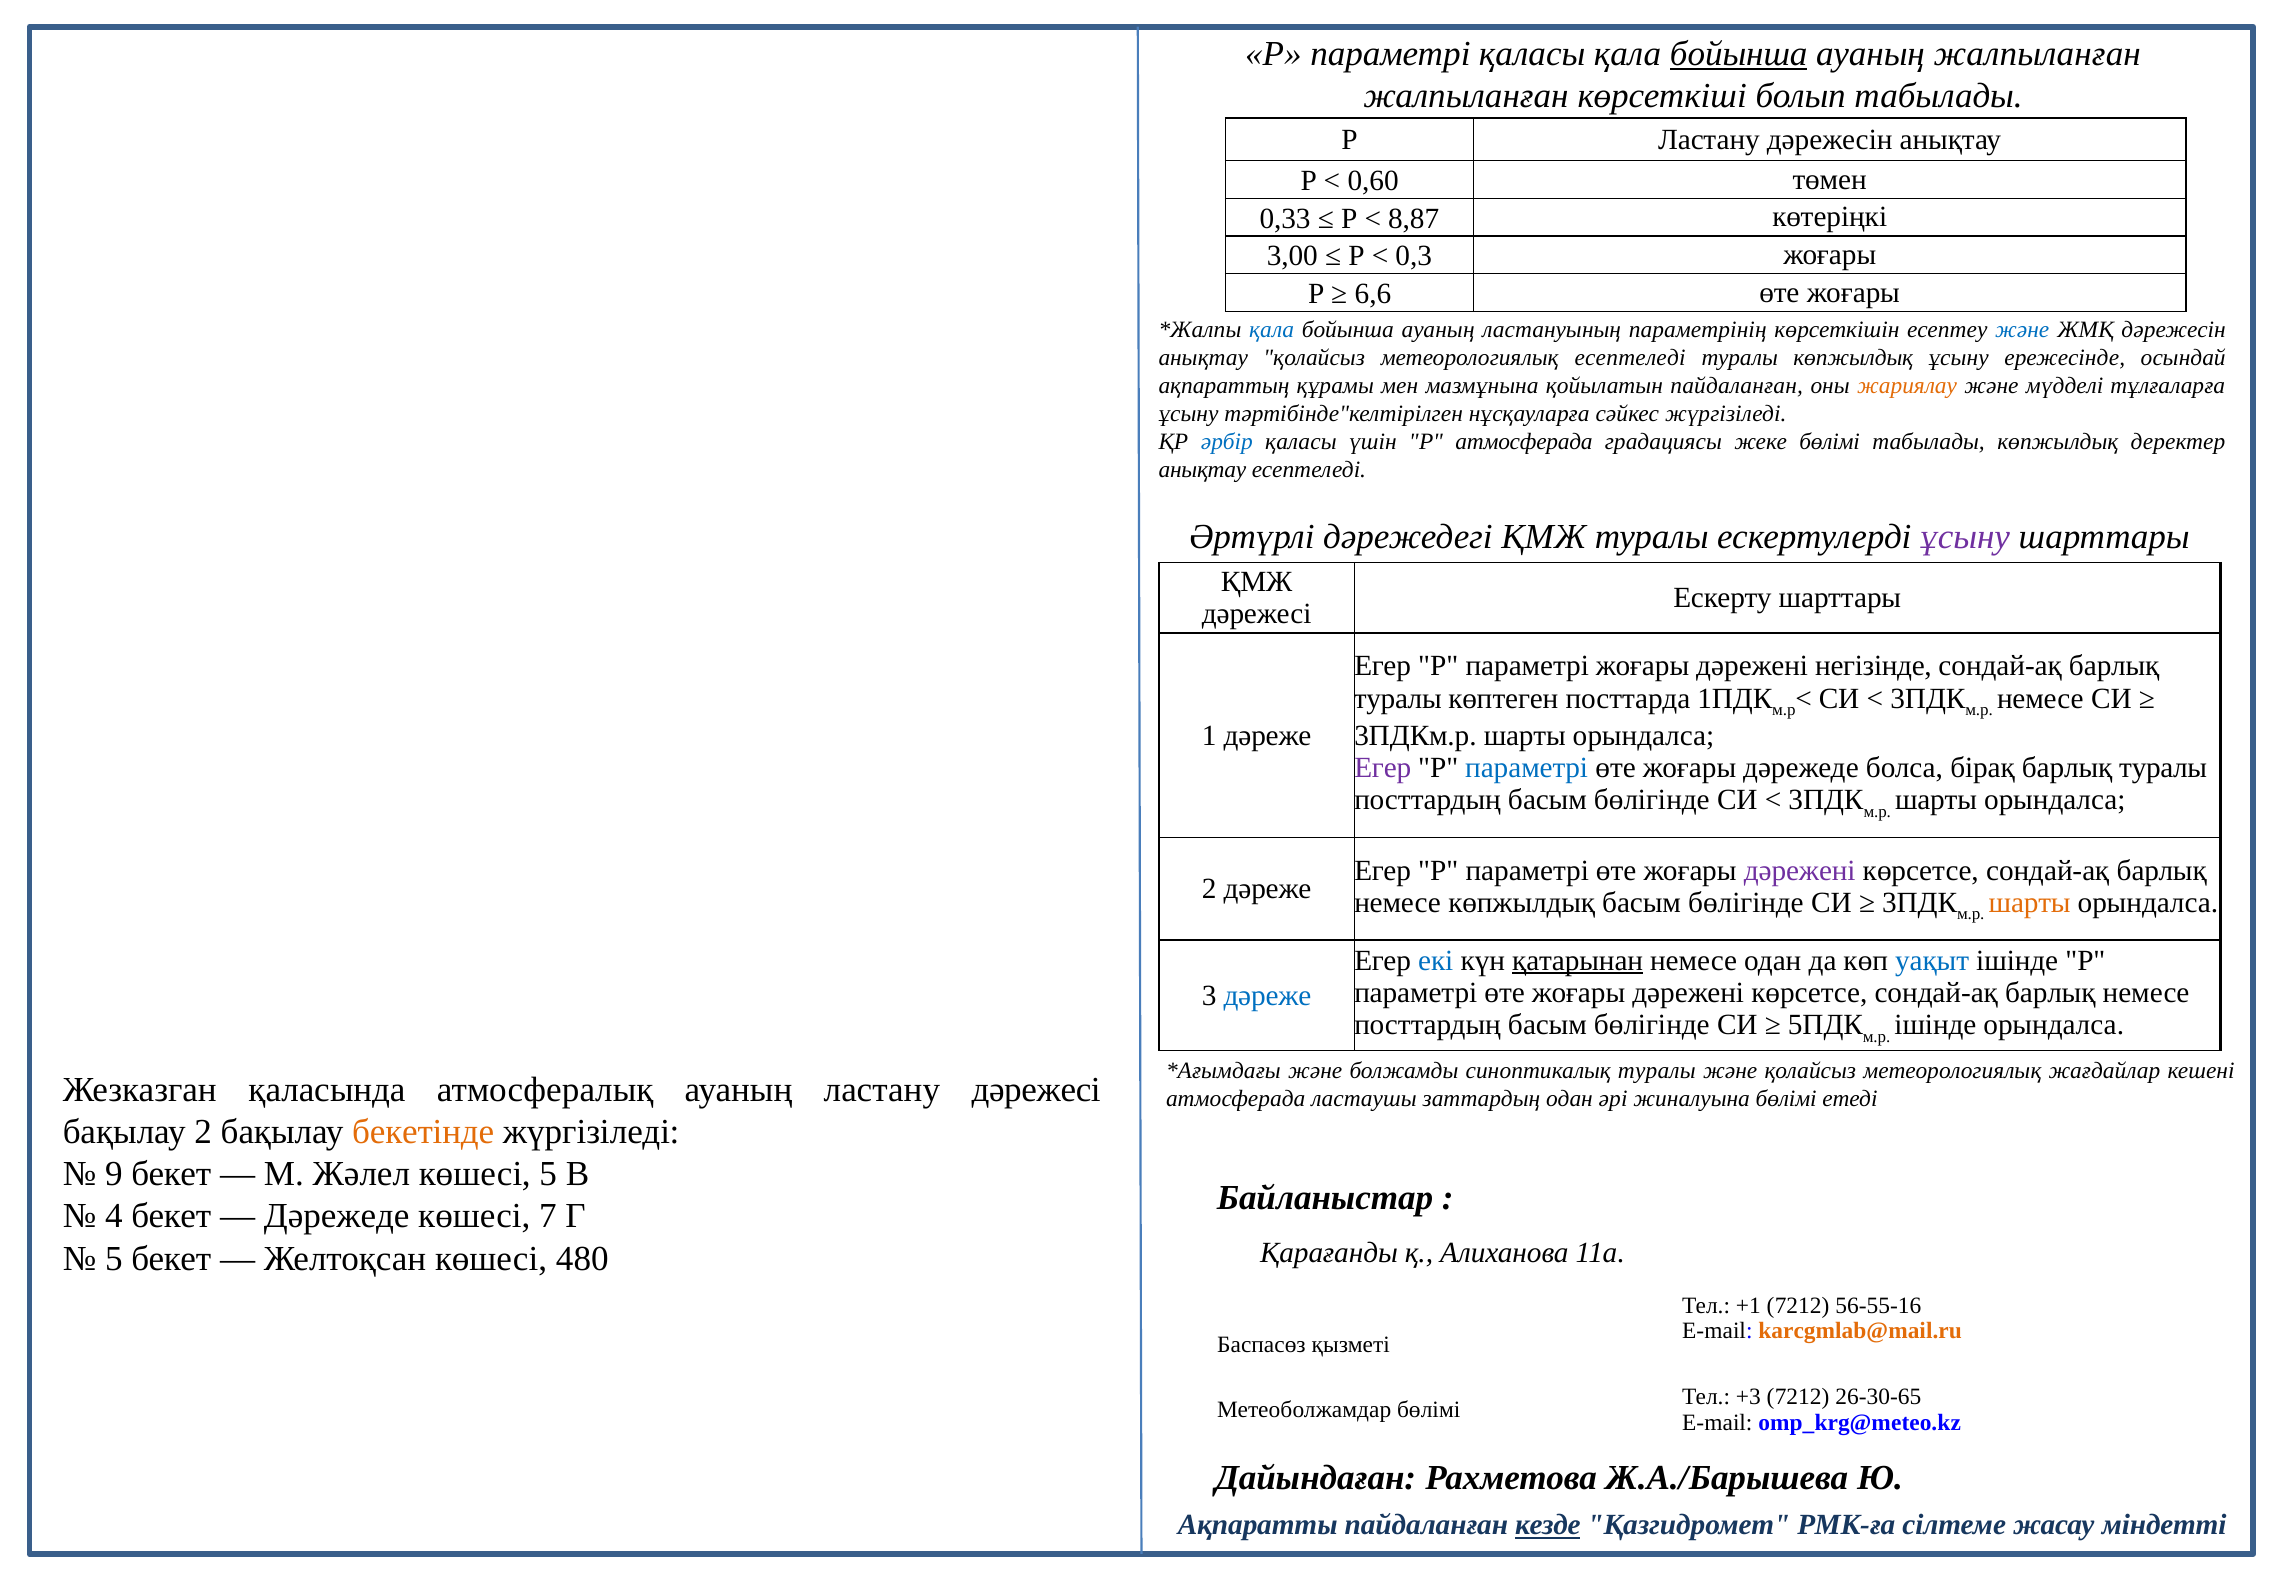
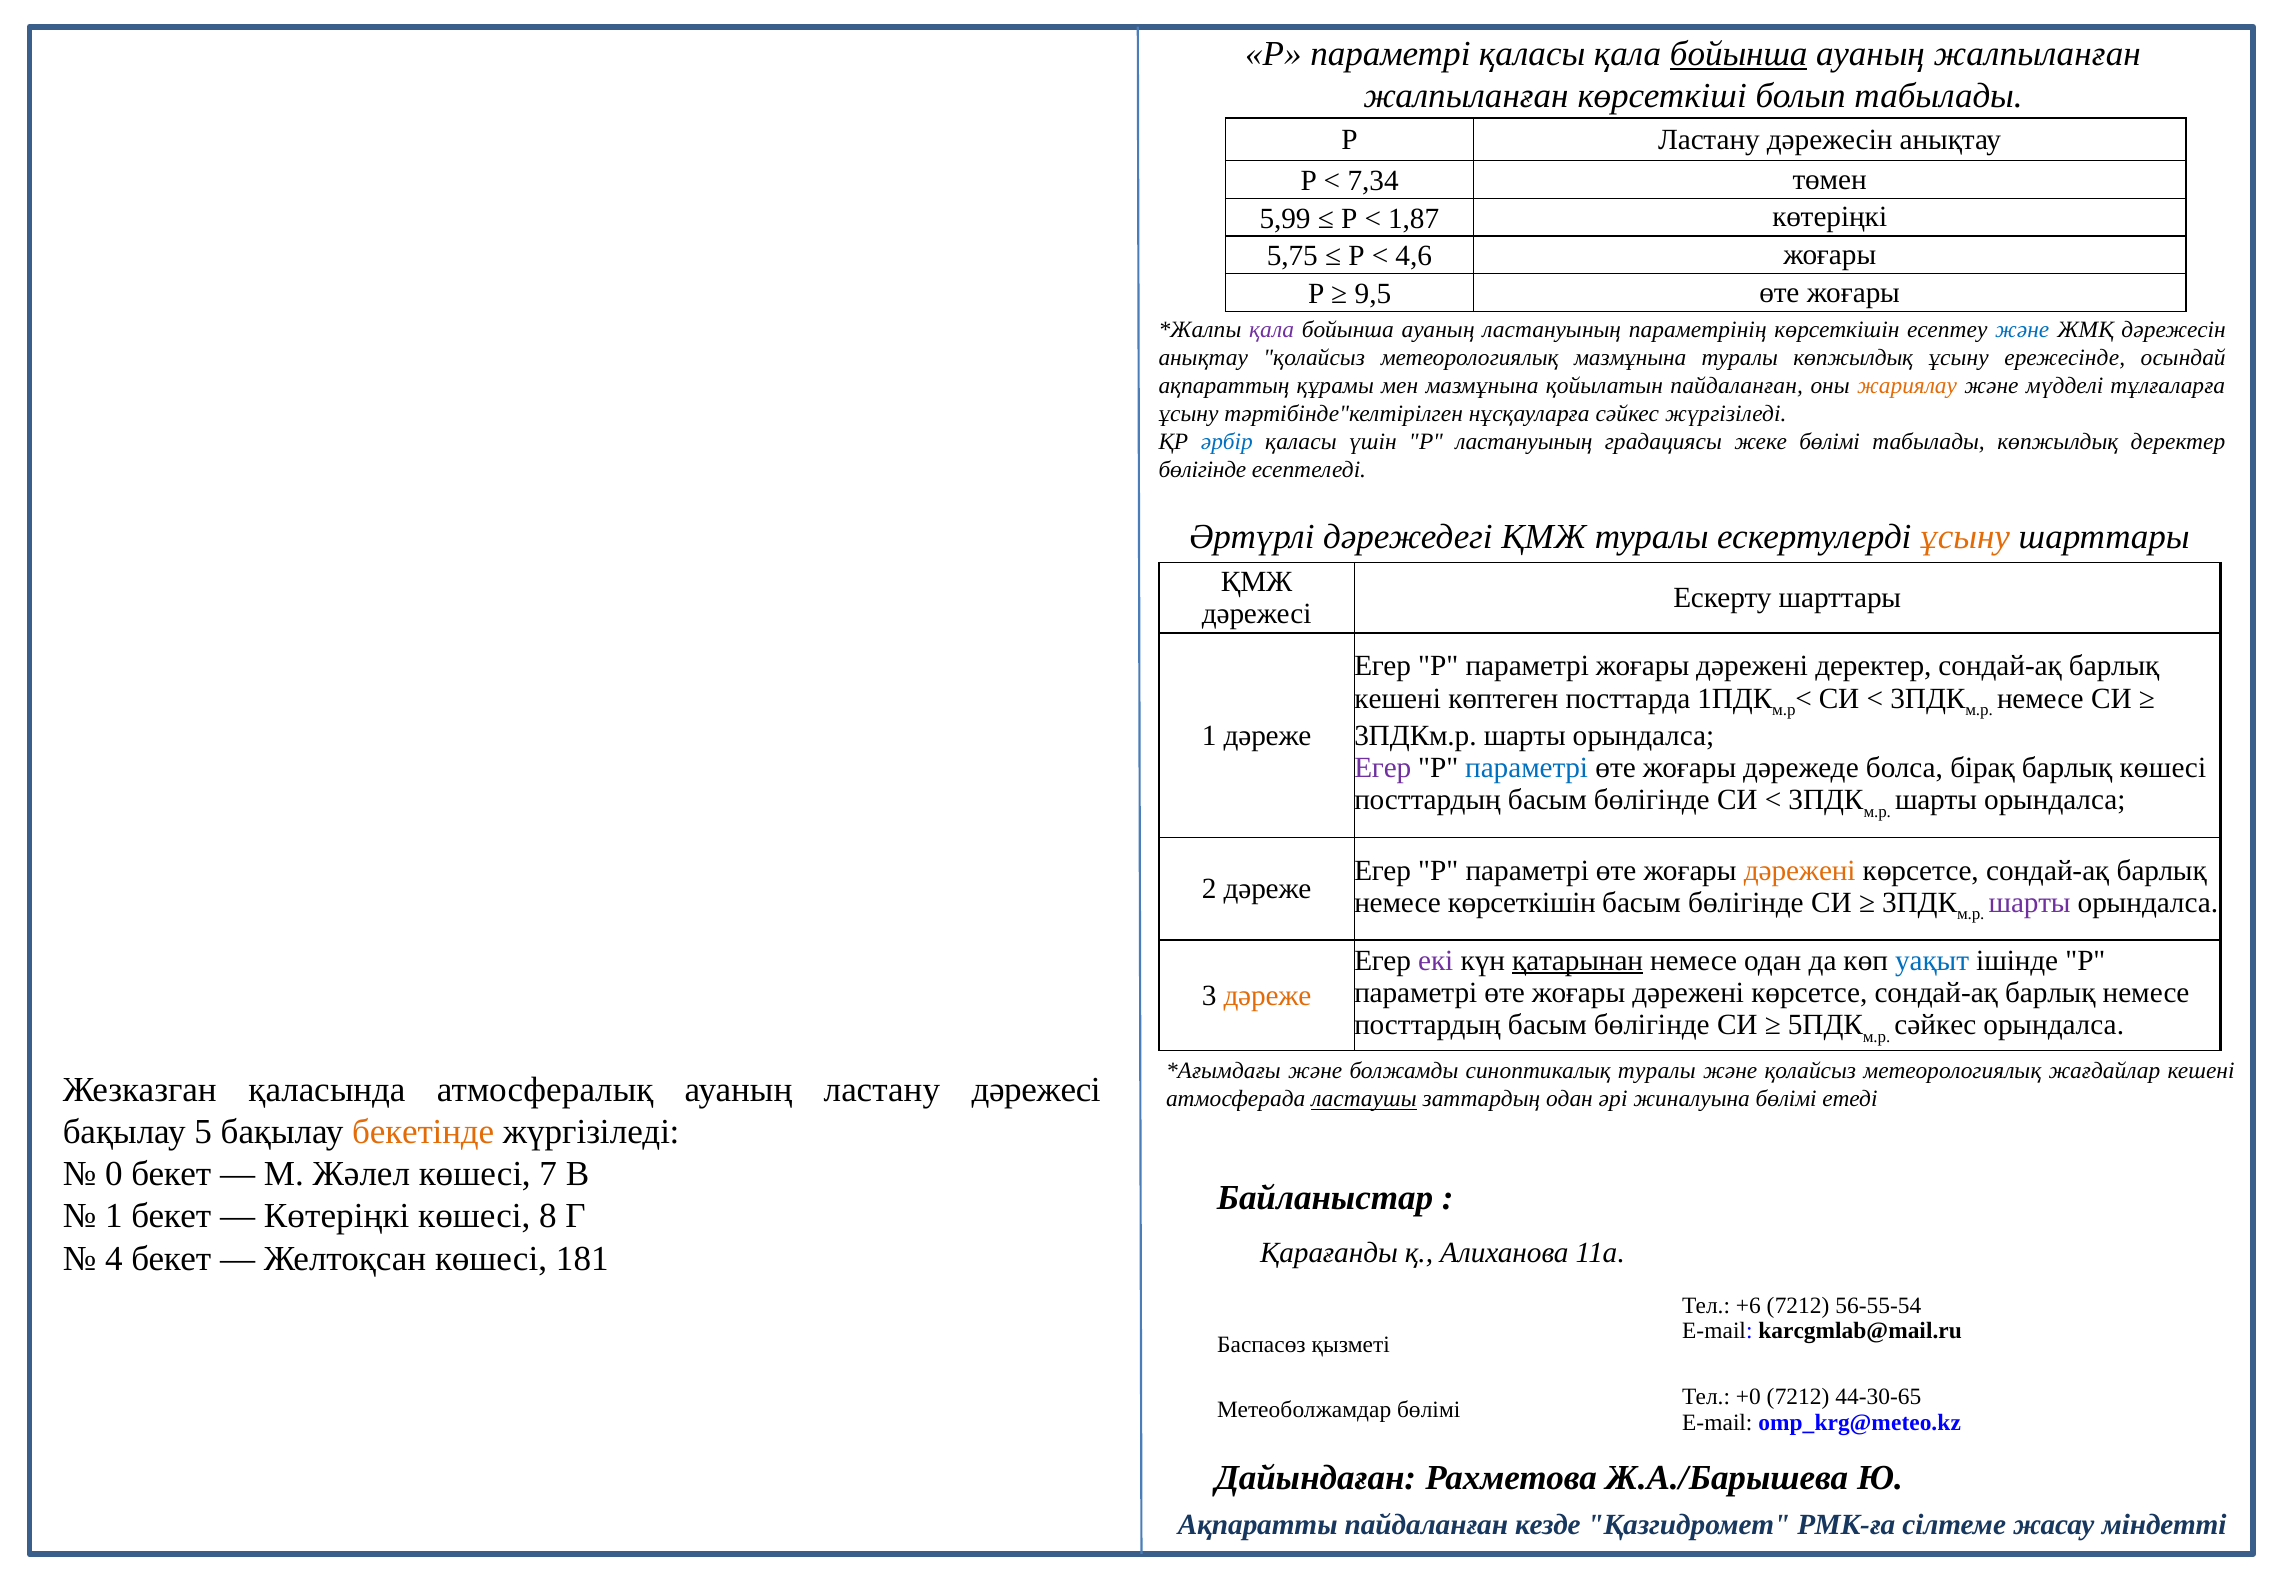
0,60: 0,60 -> 7,34 (1373, 181)
0,33: 0,33 -> 5,99 (1285, 218)
8,87: 8,87 -> 1,87 (1414, 218)
3,00: 3,00 -> 5,75 (1292, 256)
0,3: 0,3 -> 4,6 (1414, 256)
6,6: 6,6 -> 9,5 (1373, 294)
қала colour: blue -> purple (1272, 329)
метеорологиялық есептеледі: есептеледі -> мазмұнына (1630, 357)
Р атмосферада: атмосферада -> ластануының (1524, 442)
анықтау: анықтау -> бөлігінде (1202, 470)
ұсыну colour: purple -> orange (1965, 536)
дәрежені негізінде: негізінде -> деректер (1873, 666)
туралы: туралы -> кешені (1398, 698)
бірақ барлық туралы: туралы -> көшесі (2163, 767)
дәрежені colour: purple -> orange (1800, 870)
немесе көпжылдық: көпжылдық -> көрсеткішін (1522, 902)
шарты colour: orange -> purple (2030, 902)
екі colour: blue -> purple (1436, 960)
дәреже colour: blue -> orange (1267, 995)
ішінде: ішінде -> сәйкес (1935, 1025)
ластаушы underline: none -> present (1364, 1099)
бақылау 2: 2 -> 5 (203, 1132)
9: 9 -> 0 (114, 1174)
көшесі 5: 5 -> 7 (548, 1174)
4: 4 -> 1 (114, 1216)
Дәрежеде: Дәрежеде -> Көтеріңкі (337, 1216)
7: 7 -> 8 (548, 1216)
5: 5 -> 4 (114, 1258)
480: 480 -> 181 (582, 1258)
+1: +1 -> +6 (1748, 1305)
56-55-16: 56-55-16 -> 56-55-54 (1878, 1305)
karcgmlab@mail.ru colour: orange -> black (1860, 1331)
+3: +3 -> +0 (1748, 1396)
26-30-65: 26-30-65 -> 44-30-65 (1878, 1396)
кезде underline: present -> none (1548, 1525)
